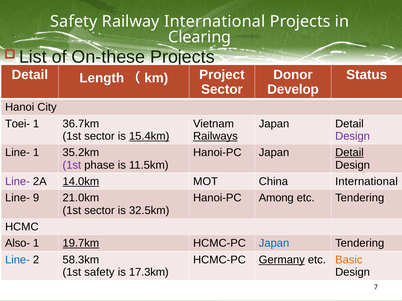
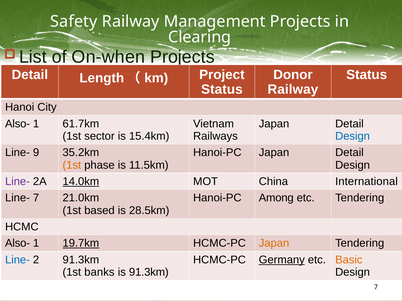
Railway International: International -> Management (215, 22)
On-these: On-these -> On-when (108, 57)
Sector: Sector -> Status (222, 90)
Develop: Develop -> Railway (293, 90)
Toei-: Toei- -> Also- (18, 124)
36.7km: 36.7km -> 61.7km (81, 124)
15.4km underline: present -> none (149, 136)
Railways underline: present -> none (215, 136)
Design colour: purple -> blue (353, 136)
Line- 1: 1 -> 9 (36, 153)
Detail underline: present -> none (349, 153)
1st colour: purple -> orange (72, 165)
Line- 9: 9 -> 7 (36, 198)
sector: sector -> based (99, 211)
32.5km: 32.5km -> 28.5km (149, 211)
Japan colour: blue -> orange (274, 244)
2 58.3km: 58.3km -> 91.3km (81, 260)
1st safety: safety -> banks (99, 273)
is 17.3km: 17.3km -> 91.3km (149, 273)
